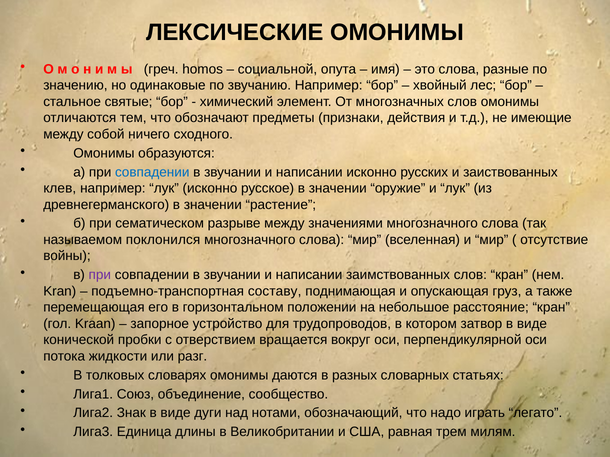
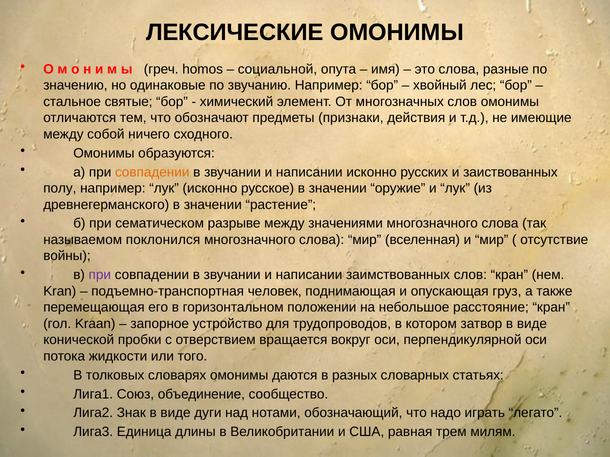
совпадении colour: blue -> orange (152, 172)
клев: клев -> полу (60, 189)
составу: составу -> человек (275, 292)
разг: разг -> того (192, 357)
